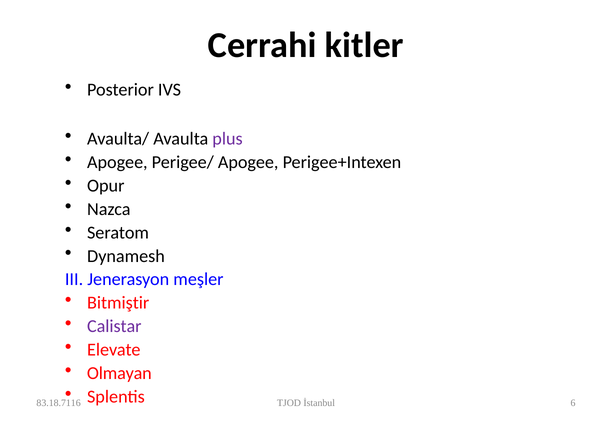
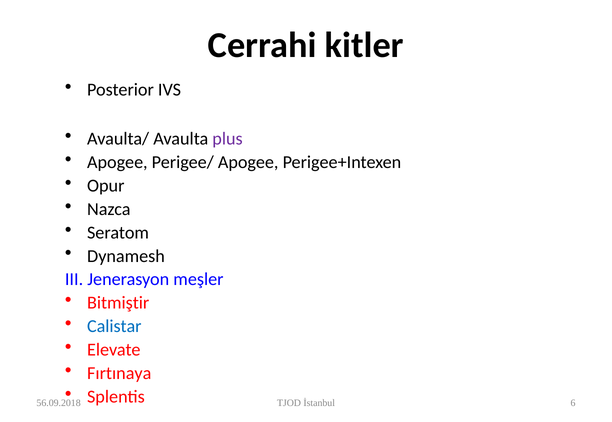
Calistar colour: purple -> blue (114, 326)
Olmayan: Olmayan -> Fırtınaya (119, 373)
83.18.7116: 83.18.7116 -> 56.09.2018 (59, 403)
